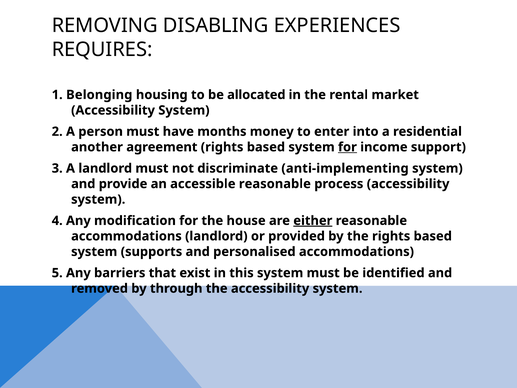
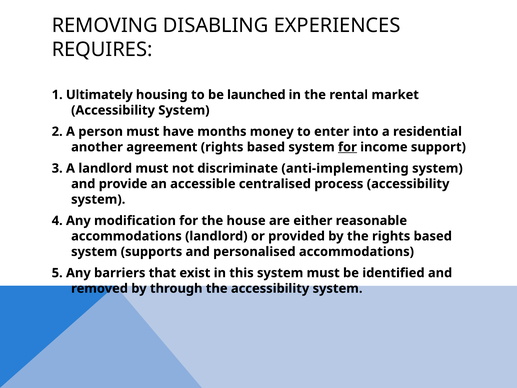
Belonging: Belonging -> Ultimately (99, 95)
allocated: allocated -> launched (256, 95)
accessible reasonable: reasonable -> centralised (275, 184)
either underline: present -> none (313, 221)
